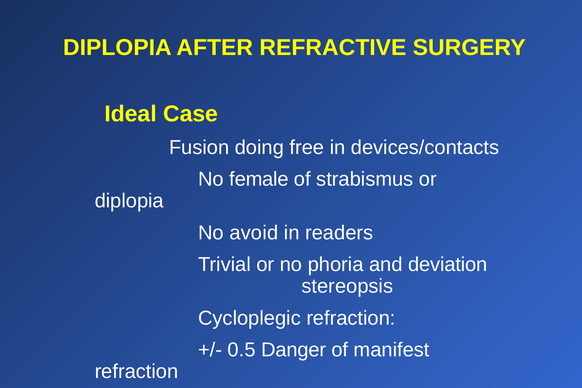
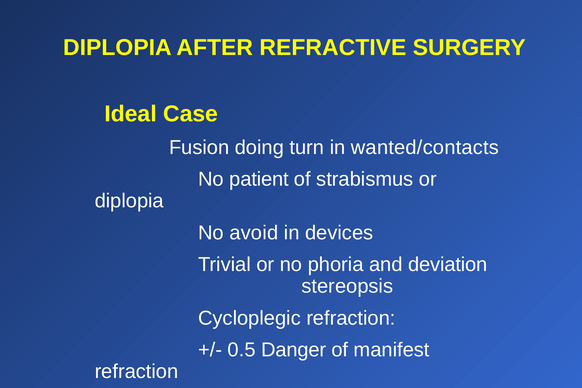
free: free -> turn (307, 147)
devices/contacts: devices/contacts -> wanted/contacts (425, 147)
female: female -> patient (259, 179)
readers: readers -> devices (339, 233)
